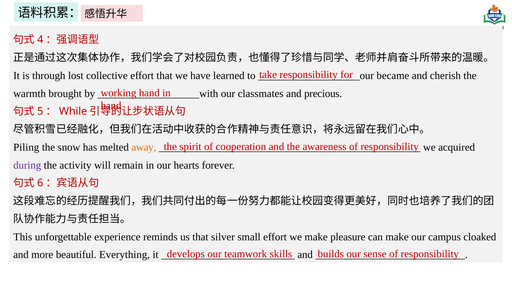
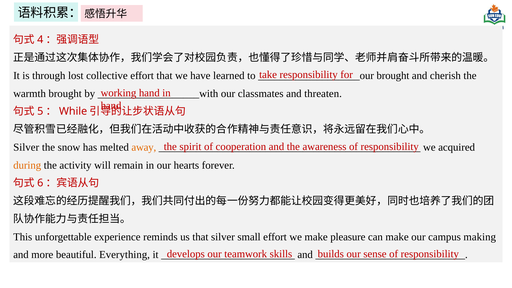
became: became -> brought (393, 76)
precious: precious -> threaten (323, 94)
Piling: Piling -> Silver (26, 147)
during colour: purple -> orange (27, 165)
cloaked: cloaked -> making (480, 237)
